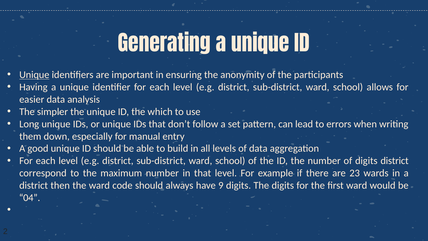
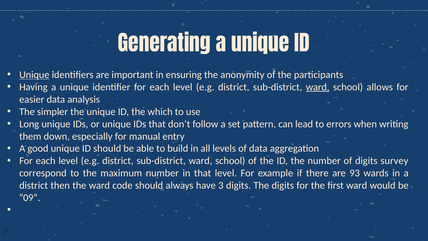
ward underline: none -> present (318, 87)
digits district: district -> survey (394, 161)
23: 23 -> 93 (355, 173)
9: 9 -> 3 (221, 185)
04: 04 -> 09 (30, 198)
